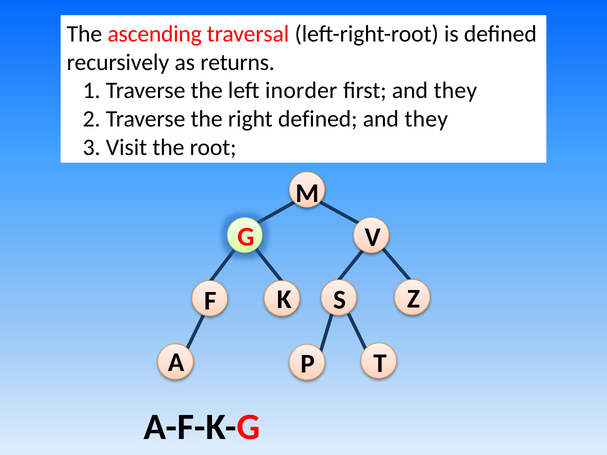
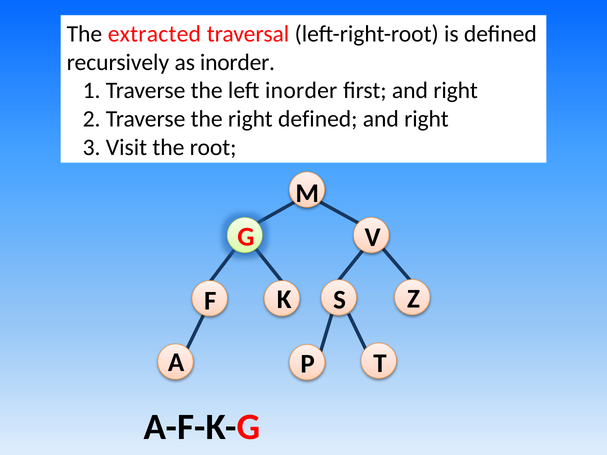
ascending: ascending -> extracted (154, 34)
as returns: returns -> inorder (238, 62)
first and they: they -> right (456, 91)
they: they -> right (426, 119)
